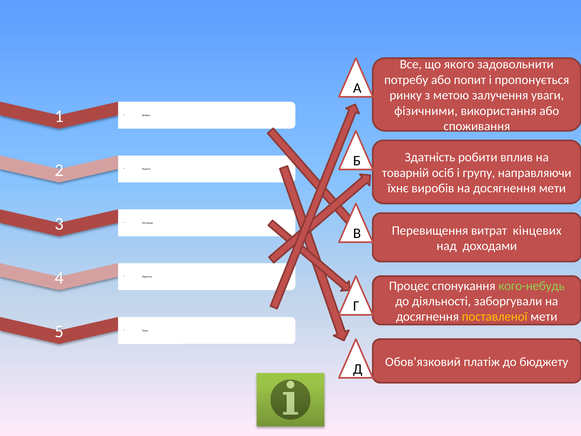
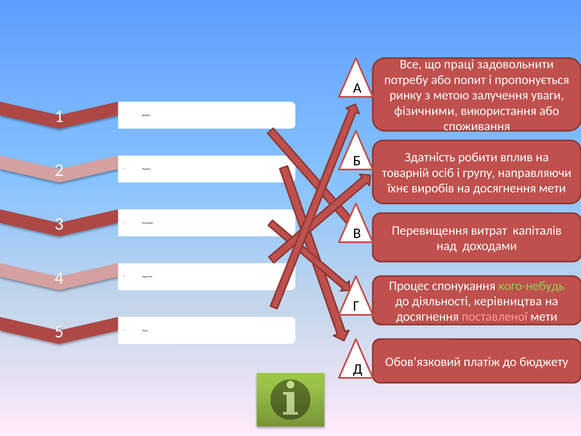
якого: якого -> праці (459, 64)
кінцевих: кінцевих -> капіталів (537, 230)
заборгували: заборгували -> керівництва (508, 301)
поставленої colour: yellow -> pink (495, 317)
